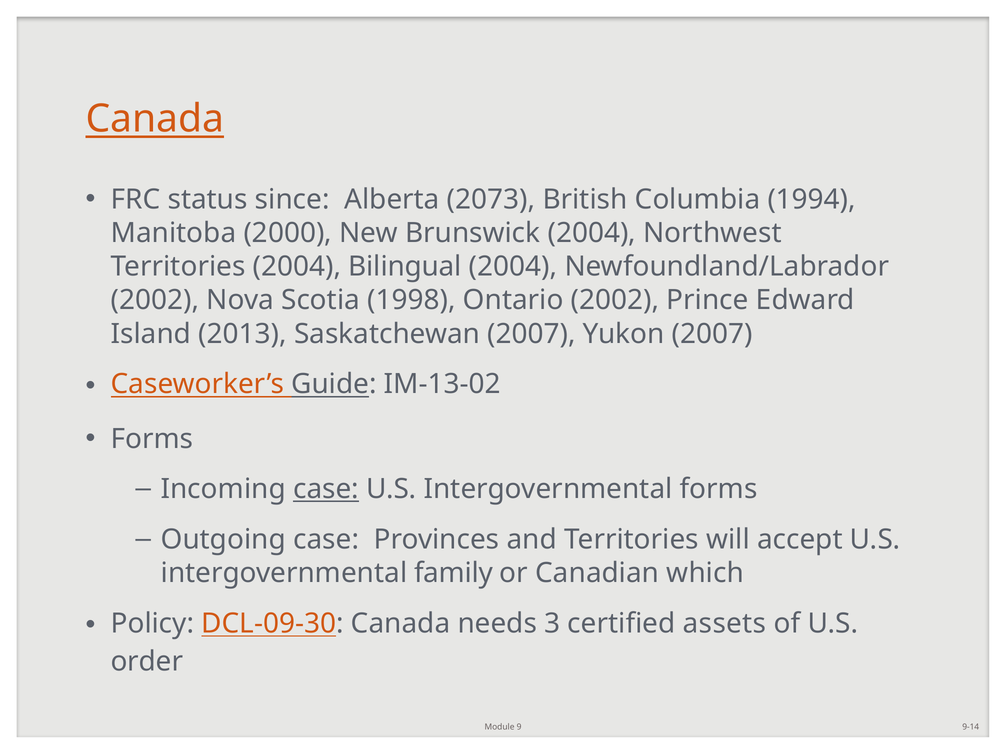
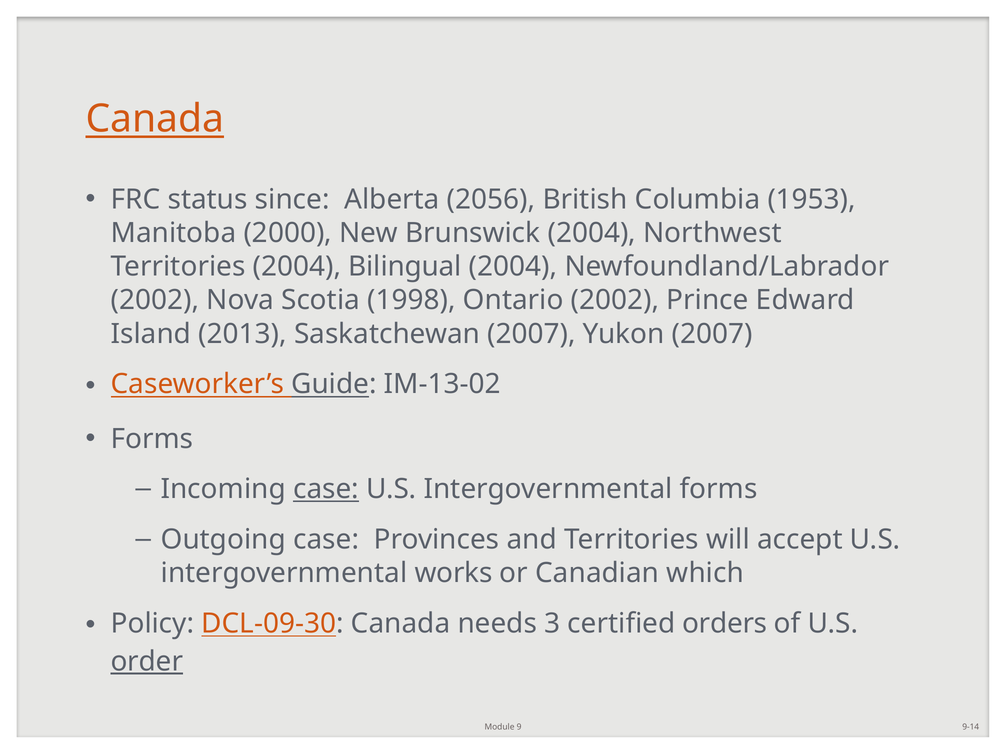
2073: 2073 -> 2056 (491, 200)
1994: 1994 -> 1953 (812, 200)
family: family -> works (453, 573)
assets: assets -> orders (725, 624)
order underline: none -> present (147, 662)
